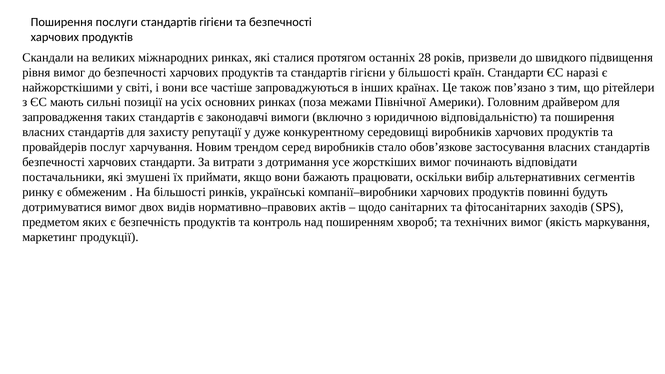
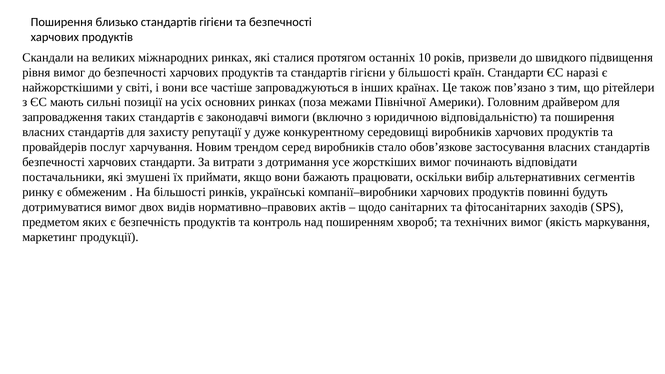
послуги: послуги -> близько (117, 22)
28: 28 -> 10 (425, 58)
